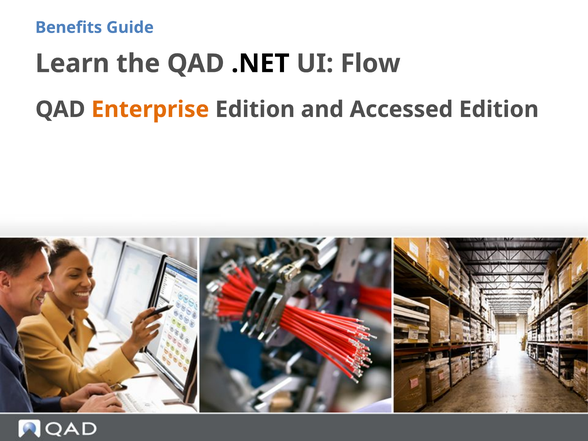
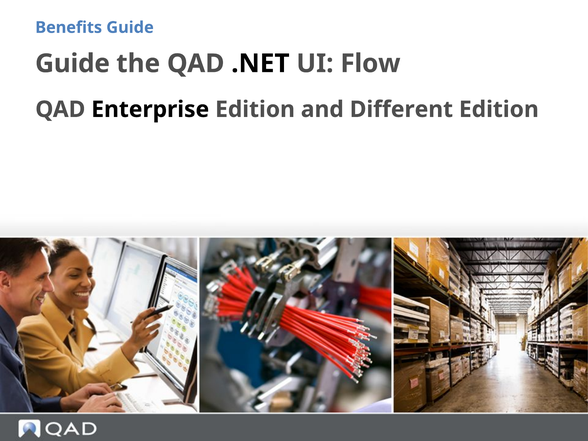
Learn: Learn -> Guide (72, 64)
Enterprise colour: orange -> black (150, 109)
Accessed: Accessed -> Different (401, 109)
